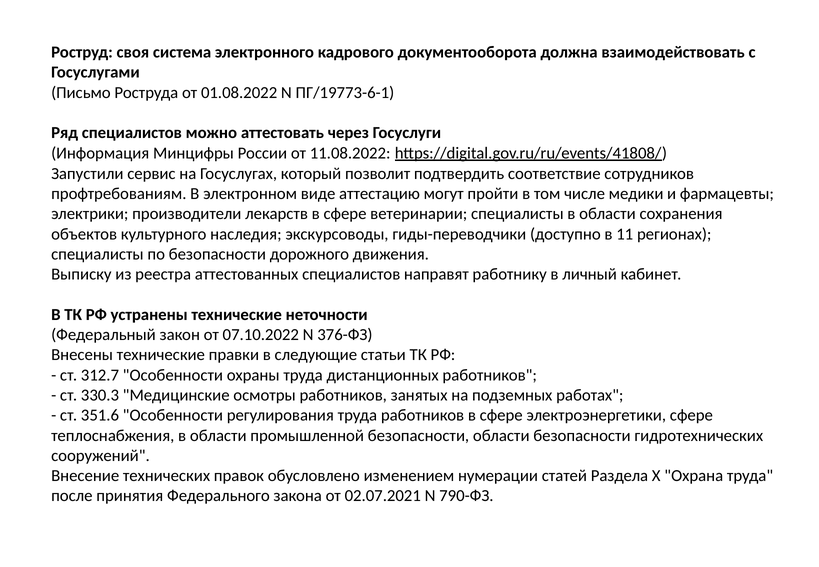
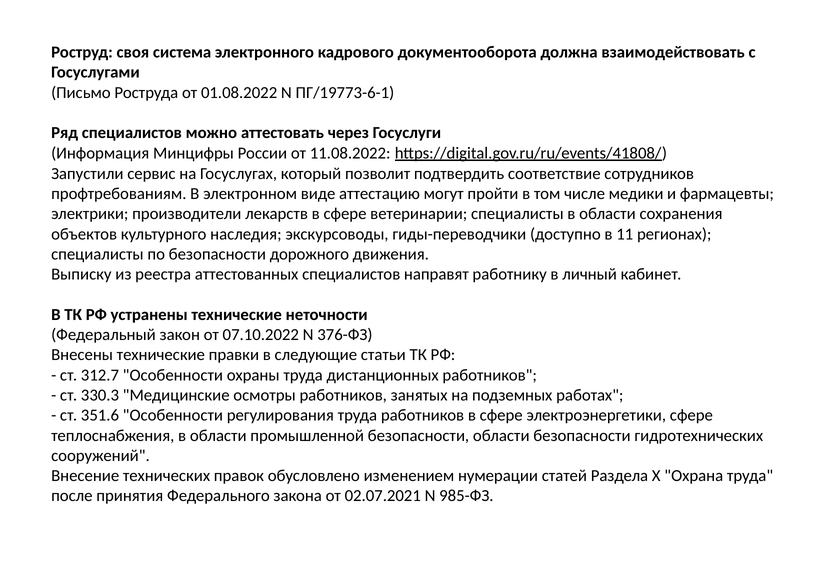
790-ФЗ: 790-ФЗ -> 985-ФЗ (466, 496)
